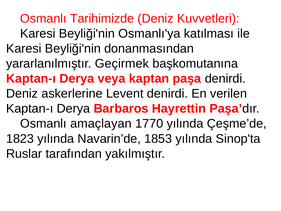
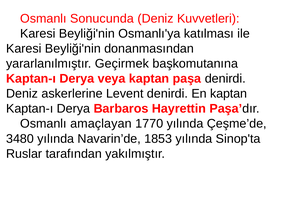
Tarihimizde: Tarihimizde -> Sonucunda (102, 19)
En verilen: verilen -> kaptan (229, 94)
1823: 1823 -> 3480 (20, 139)
